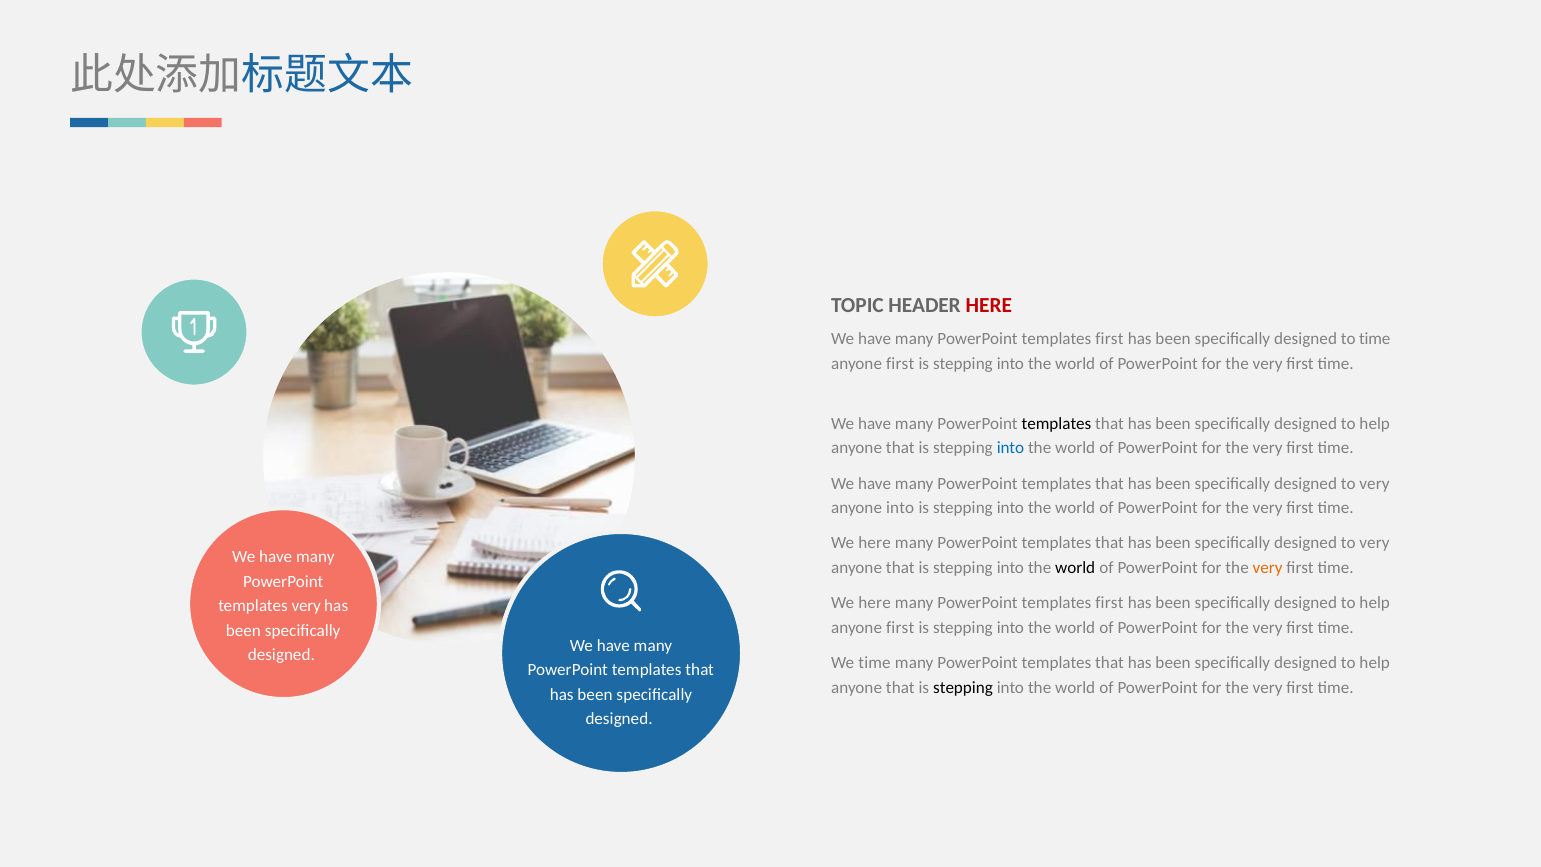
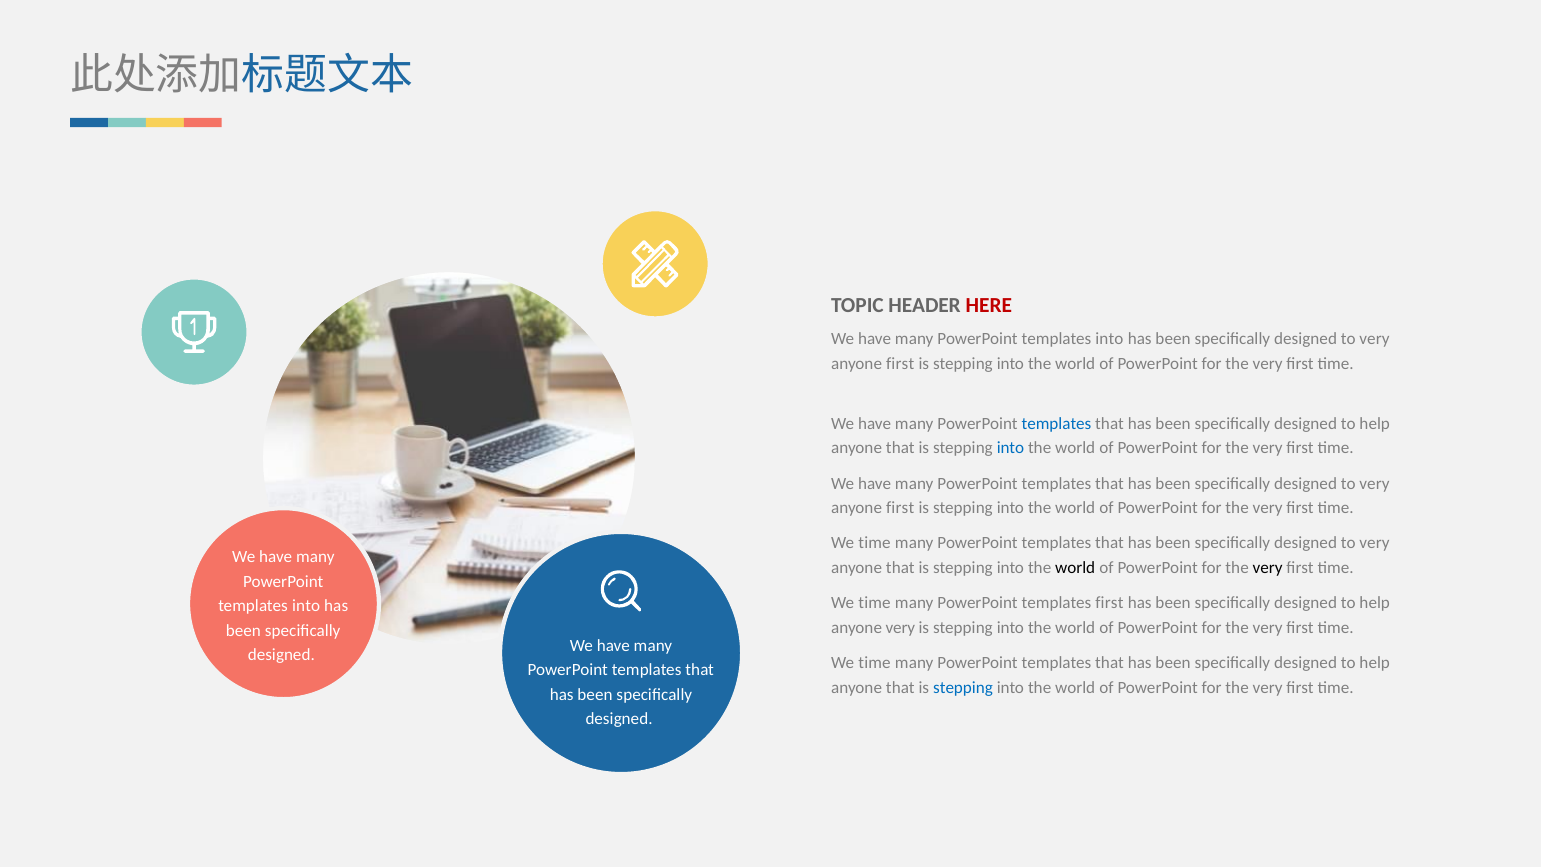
first: first -> into (1109, 339)
time: time -> very (1375, 339)
templates colour: black -> blue (1057, 424)
into: into -> first (900, 508)
here: here -> time (875, 543)
very colour: orange -> black (1268, 568)
here: here -> time (875, 603)
very: very -> into (306, 606)
first: first -> very (900, 628)
stepping colour: black -> blue (963, 687)
